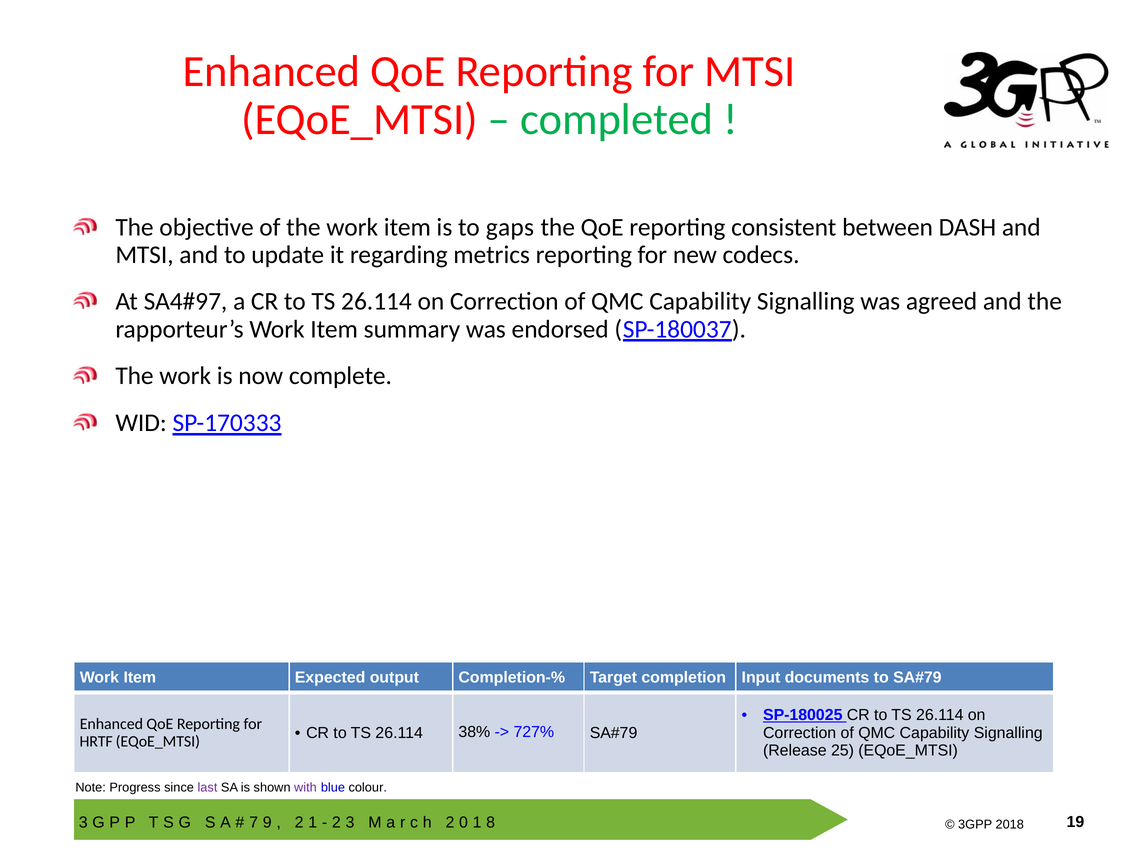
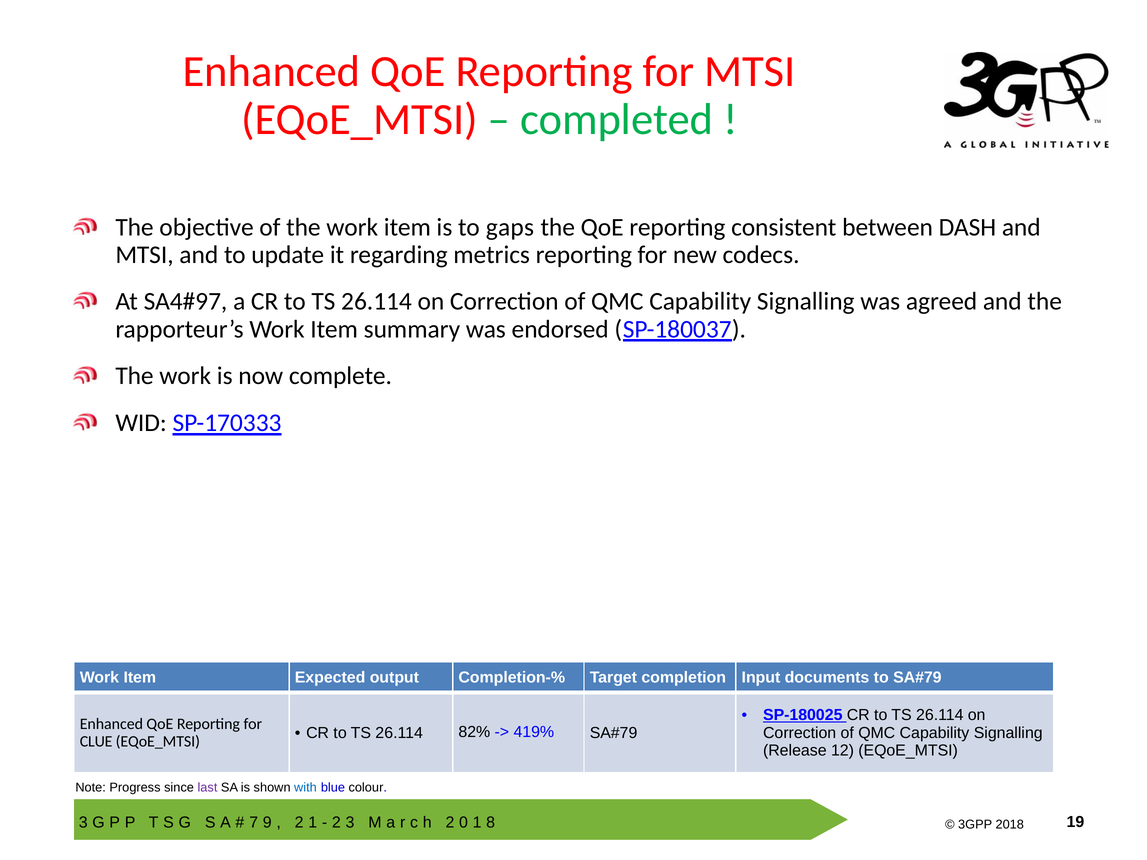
38%: 38% -> 82% (474, 732)
727%: 727% -> 419% (534, 732)
HRTF: HRTF -> CLUE (96, 741)
25: 25 -> 12 (842, 751)
with colour: purple -> blue (305, 788)
